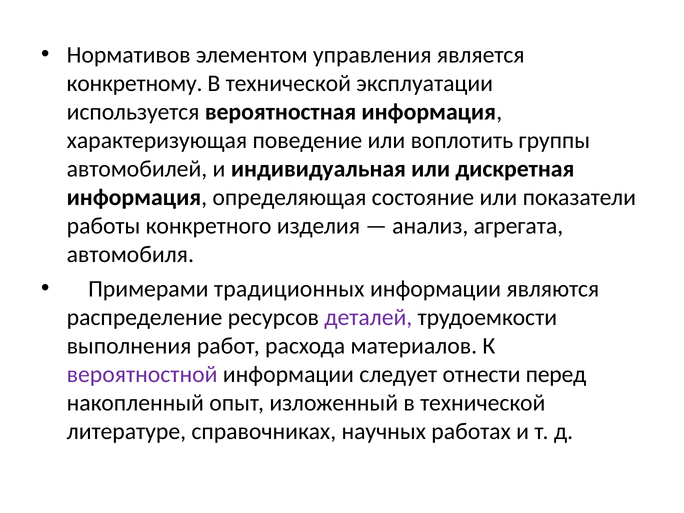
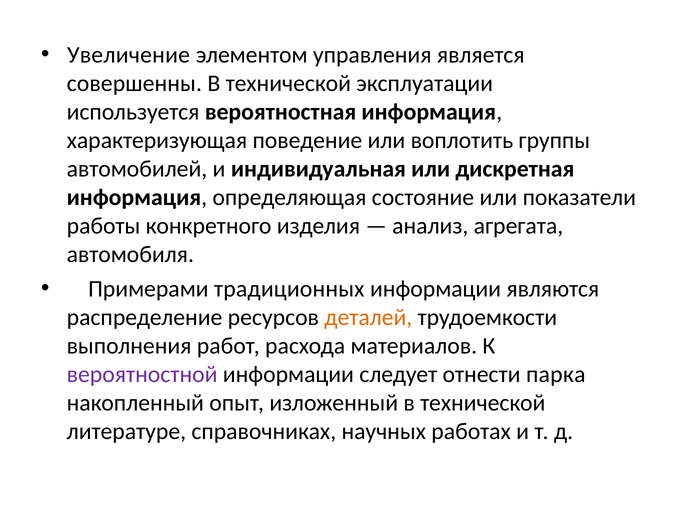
Нормативов: Нормативов -> Увеличение (129, 55)
конкретному: конкретному -> совершенны (134, 83)
деталей colour: purple -> orange (368, 317)
перед: перед -> парка (556, 374)
